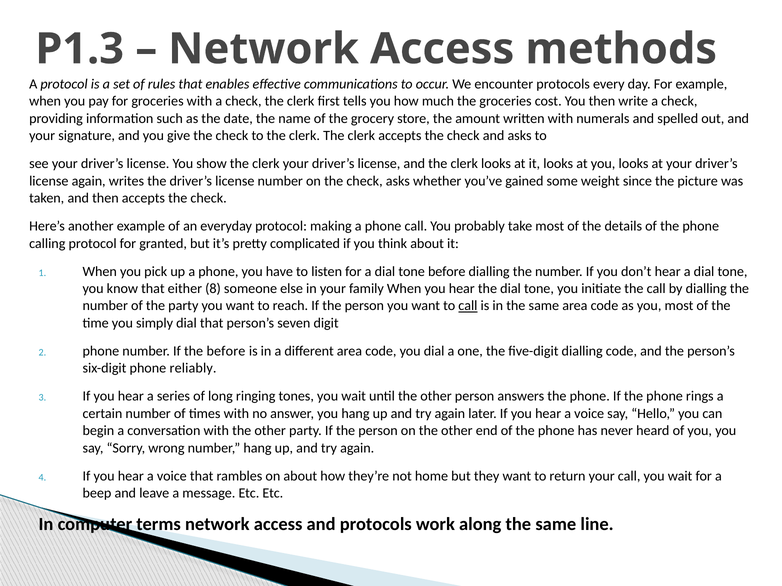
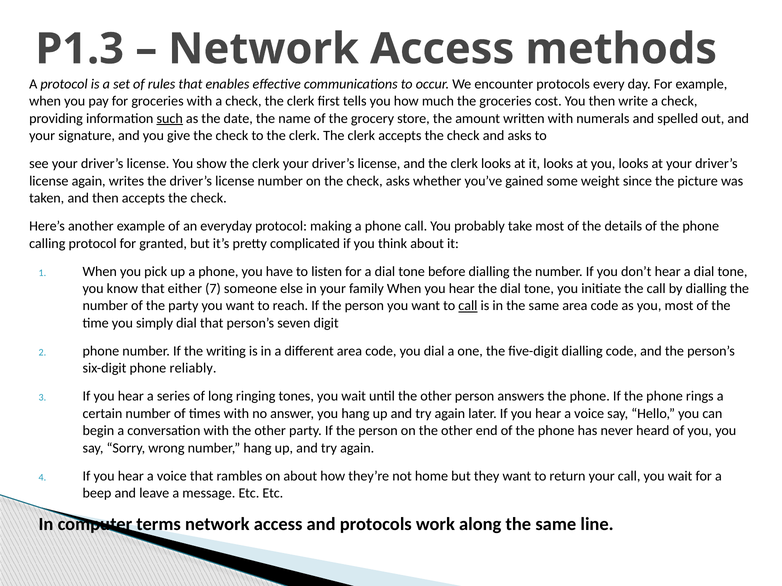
such underline: none -> present (170, 119)
8: 8 -> 7 (213, 289)
the before: before -> writing (226, 351)
